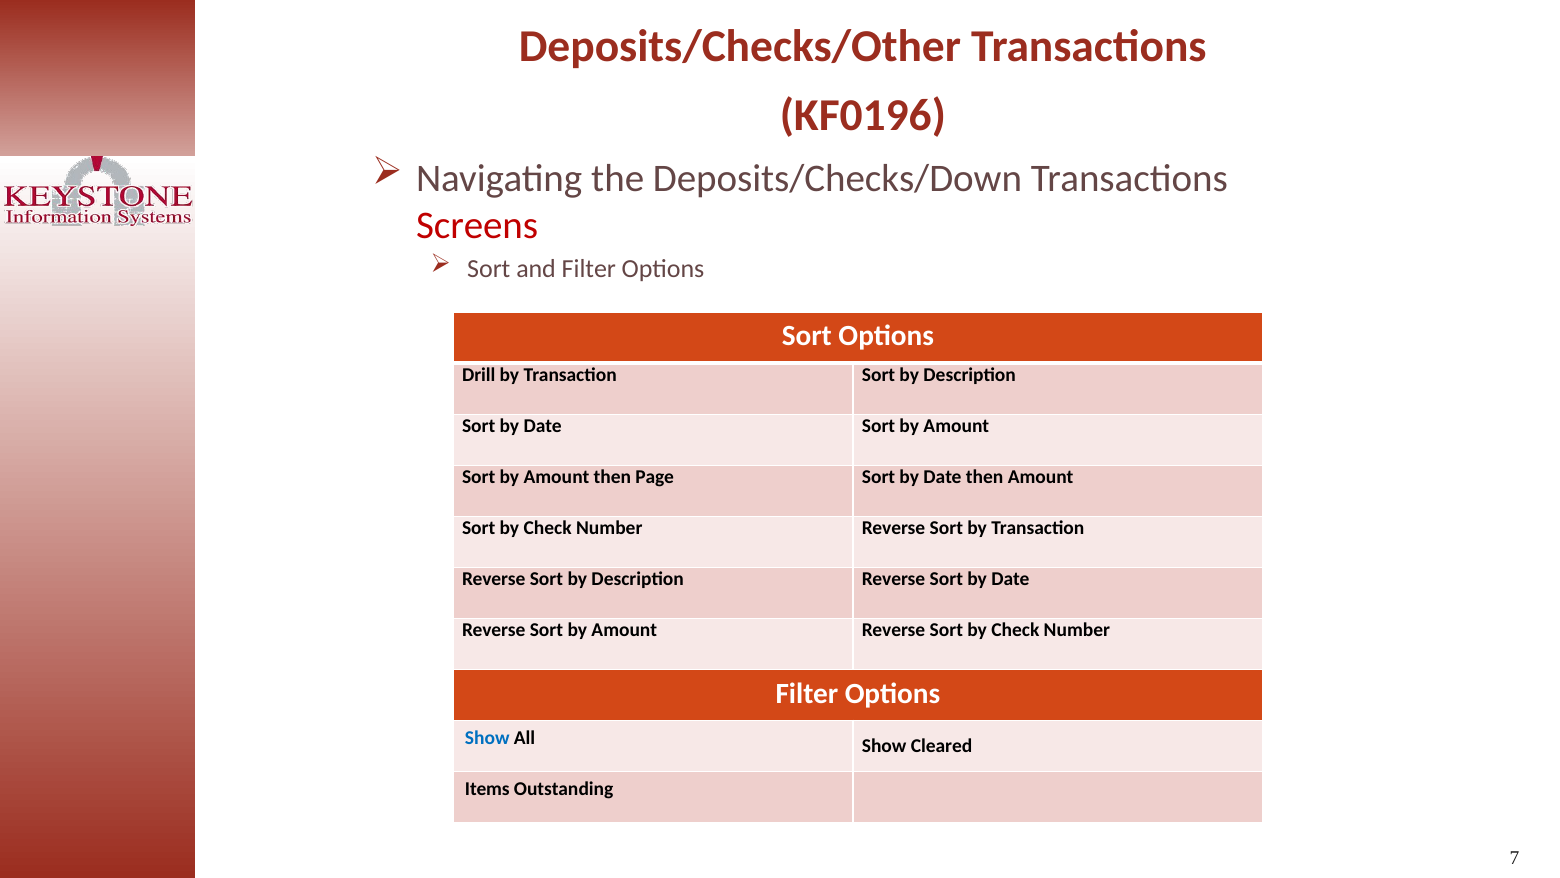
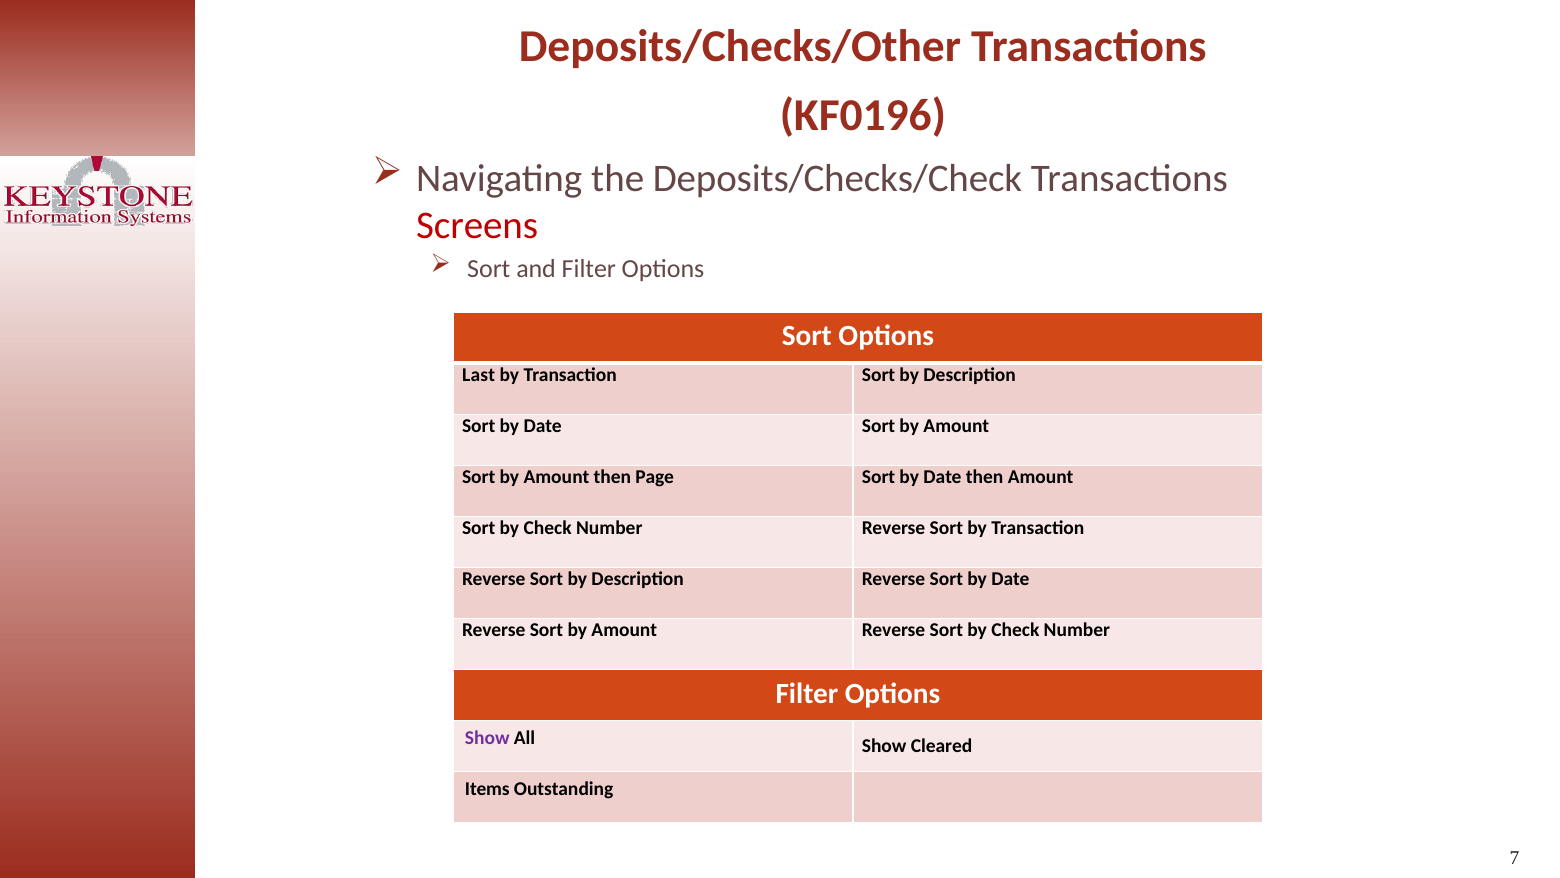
Deposits/Checks/Down: Deposits/Checks/Down -> Deposits/Checks/Check (837, 178)
Drill: Drill -> Last (479, 375)
Show colour: blue -> purple (487, 738)
